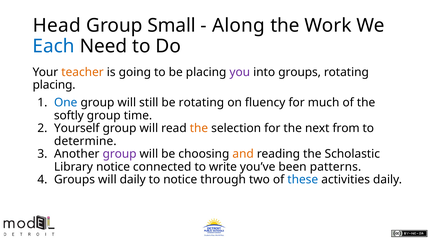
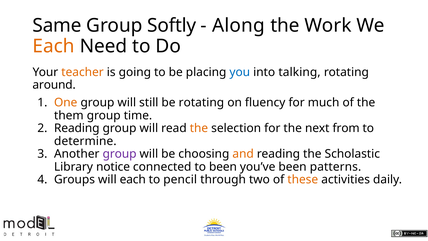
Head: Head -> Same (57, 26)
Small: Small -> Softly (172, 26)
Each colour: blue -> orange (54, 46)
you colour: purple -> blue (240, 72)
into groups: groups -> talking (299, 72)
placing: placing -> around (54, 85)
One colour: blue -> orange (66, 102)
softly: softly -> them (69, 115)
Yourself: Yourself -> Reading (77, 128)
to write: write -> been (223, 167)
will daily: daily -> each (133, 180)
to notice: notice -> pencil (180, 180)
these colour: blue -> orange (303, 180)
